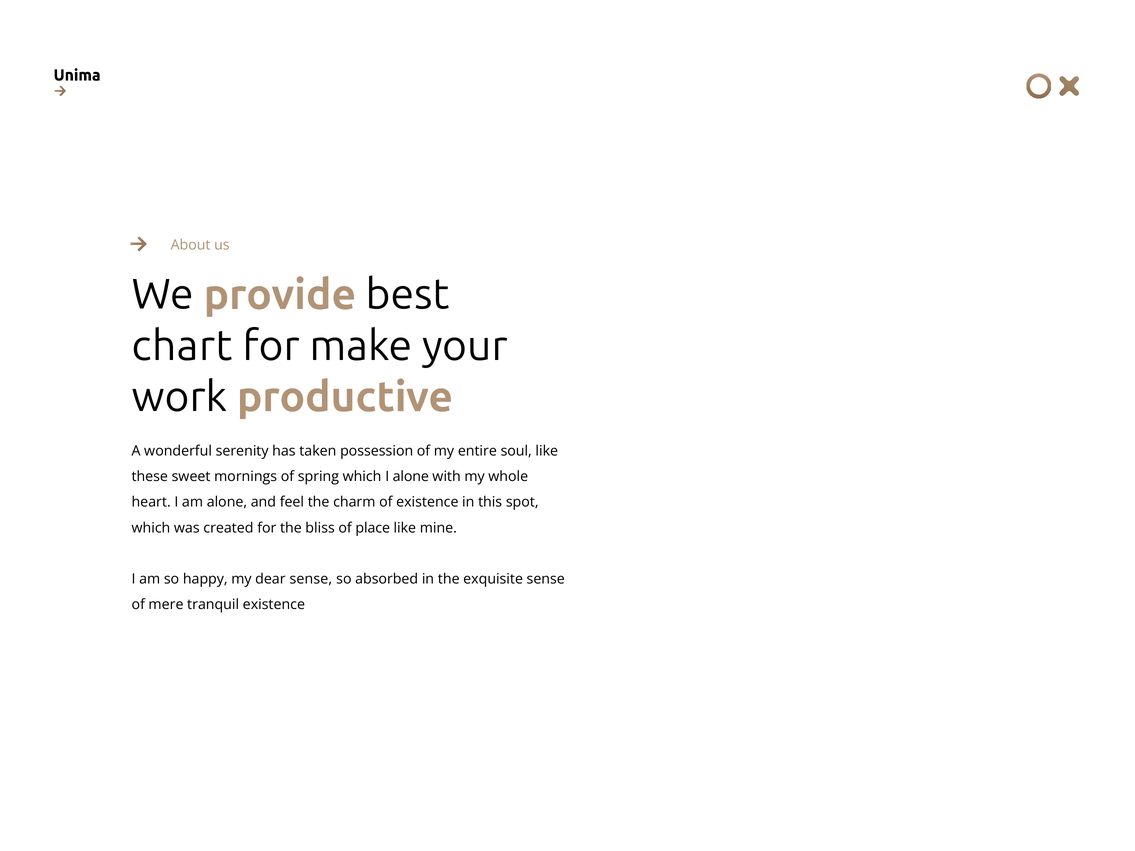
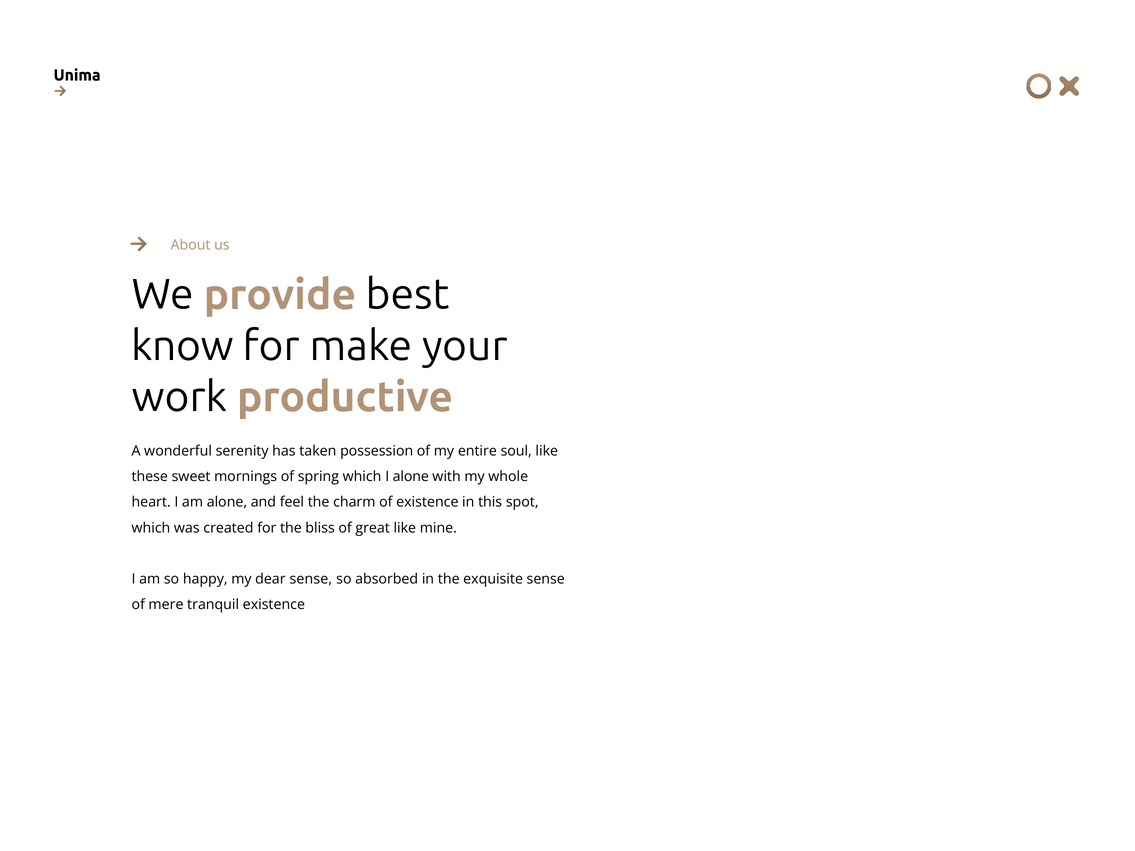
chart: chart -> know (183, 346)
place: place -> great (373, 528)
